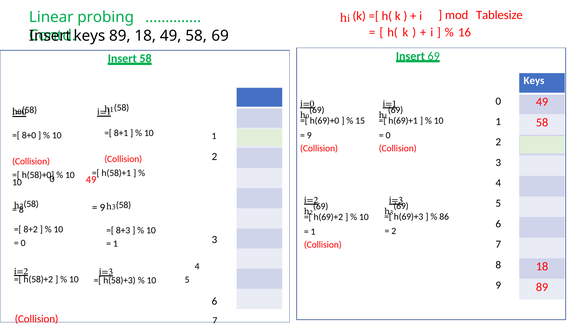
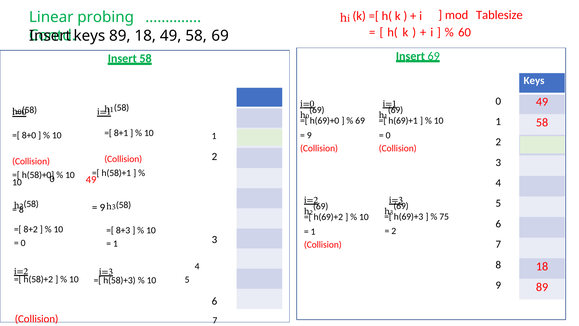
16: 16 -> 60 (465, 32)
15: 15 -> 69 (360, 120)
86: 86 -> 75 (444, 217)
